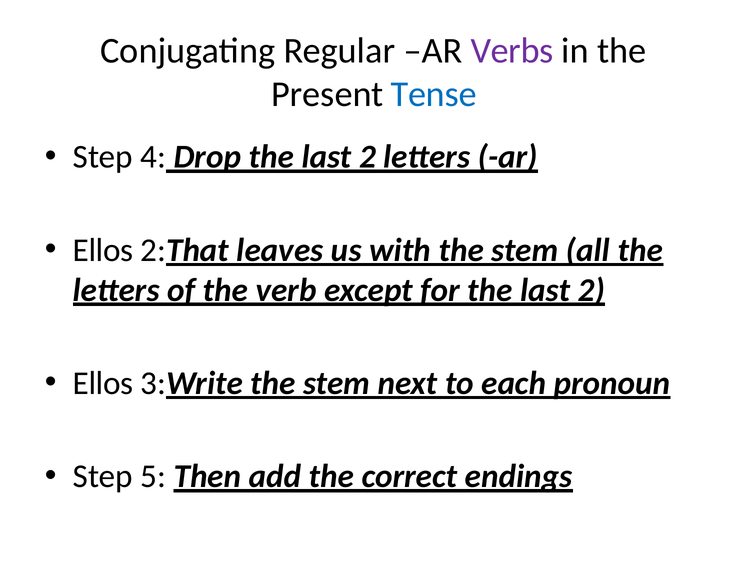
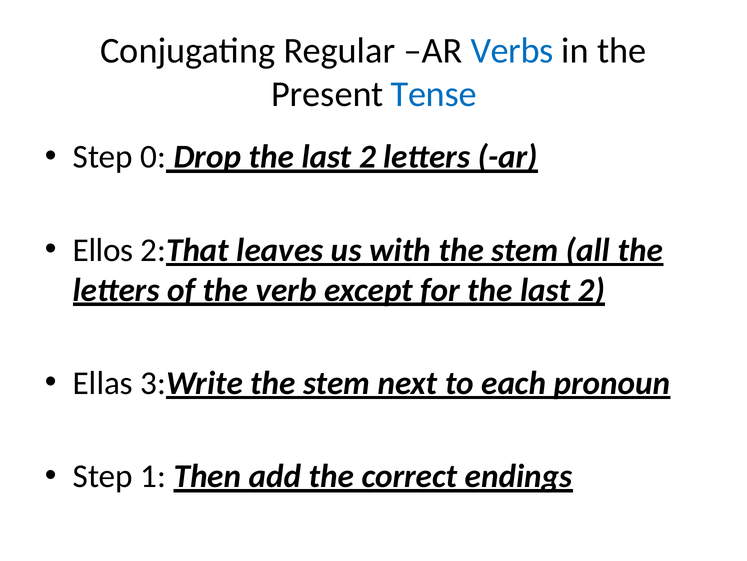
Verbs colour: purple -> blue (512, 50)
4: 4 -> 0 (153, 157)
Ellos: Ellos -> Ellas (103, 383)
5: 5 -> 1 (153, 476)
